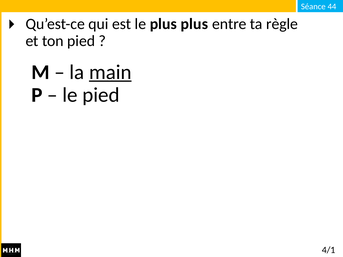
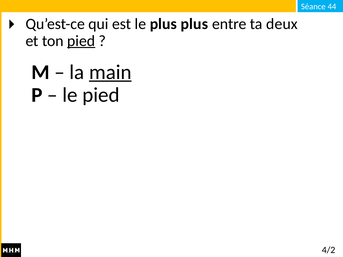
règle: règle -> deux (282, 24)
pied underline: none -> present (81, 41)
4/1: 4/1 -> 4/2 (329, 250)
